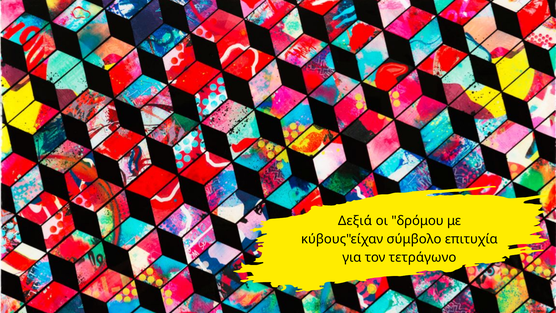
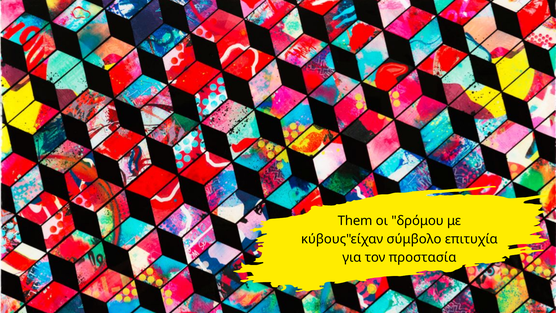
Δεξιά: Δεξιά -> Them (355, 221)
τετράγωνο: τετράγωνο -> προστασία (423, 257)
